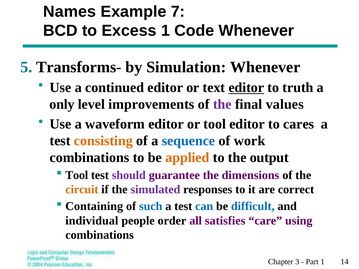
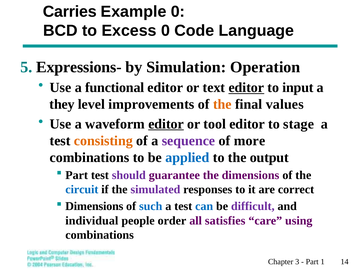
Names: Names -> Carries (70, 12)
Example 7: 7 -> 0 (178, 12)
Excess 1: 1 -> 0 (165, 31)
Code Whenever: Whenever -> Language (256, 31)
Transforms-: Transforms- -> Expressions- (79, 67)
Simulation Whenever: Whenever -> Operation (265, 67)
continued: continued -> functional (115, 88)
truth: truth -> input (298, 88)
only: only -> they (62, 104)
the colour: purple -> orange (222, 104)
editor underline: none -> present (166, 124)
cares: cares -> stage (299, 124)
sequence colour: blue -> purple (188, 141)
work: work -> more (250, 141)
applied colour: orange -> blue (187, 158)
Tool: Tool -> Part (77, 175)
circuit colour: orange -> blue (82, 190)
Containing: Containing -> Dimensions (94, 206)
difficult colour: blue -> purple (253, 206)
